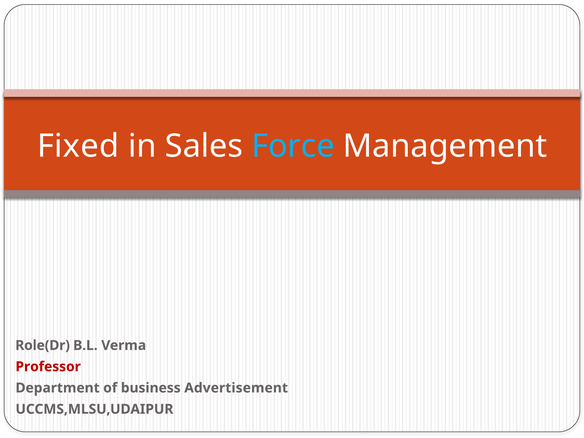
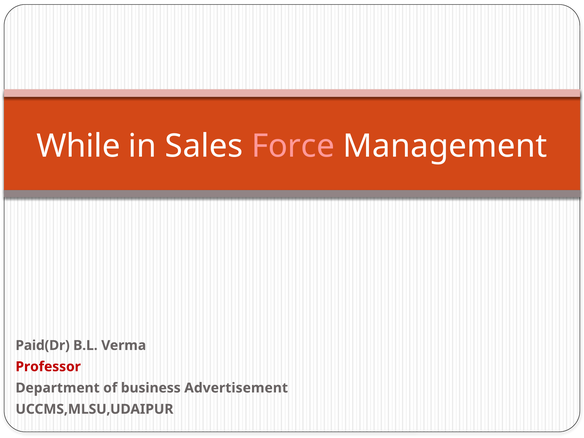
Fixed: Fixed -> While (78, 146)
Force colour: light blue -> pink (293, 146)
Role(Dr: Role(Dr -> Paid(Dr (43, 345)
